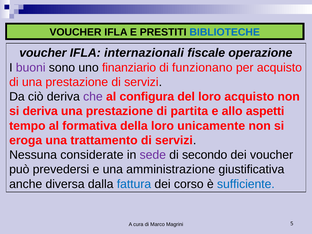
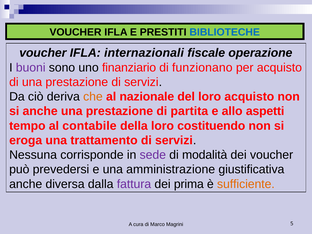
che colour: purple -> orange (93, 97)
configura: configura -> nazionale (147, 97)
si deriva: deriva -> anche (40, 111)
formativa: formativa -> contabile (89, 126)
unicamente: unicamente -> costituendo (211, 126)
considerate: considerate -> corrisponde (92, 155)
secondo: secondo -> modalità (205, 155)
fattura colour: blue -> purple (134, 184)
corso: corso -> prima (189, 184)
sufficiente colour: blue -> orange (246, 184)
